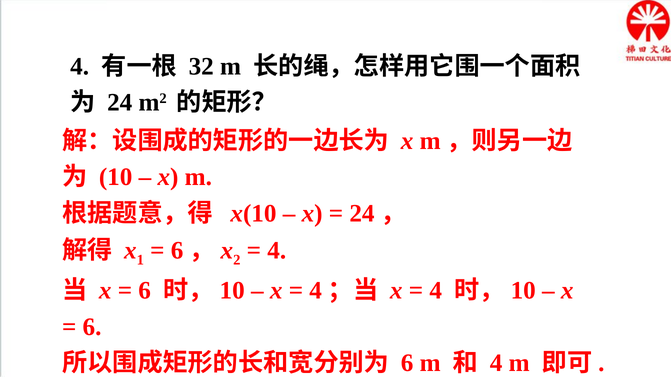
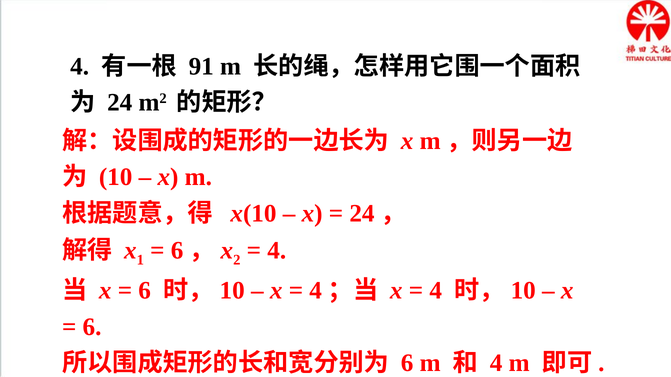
32: 32 -> 91 (201, 66)
